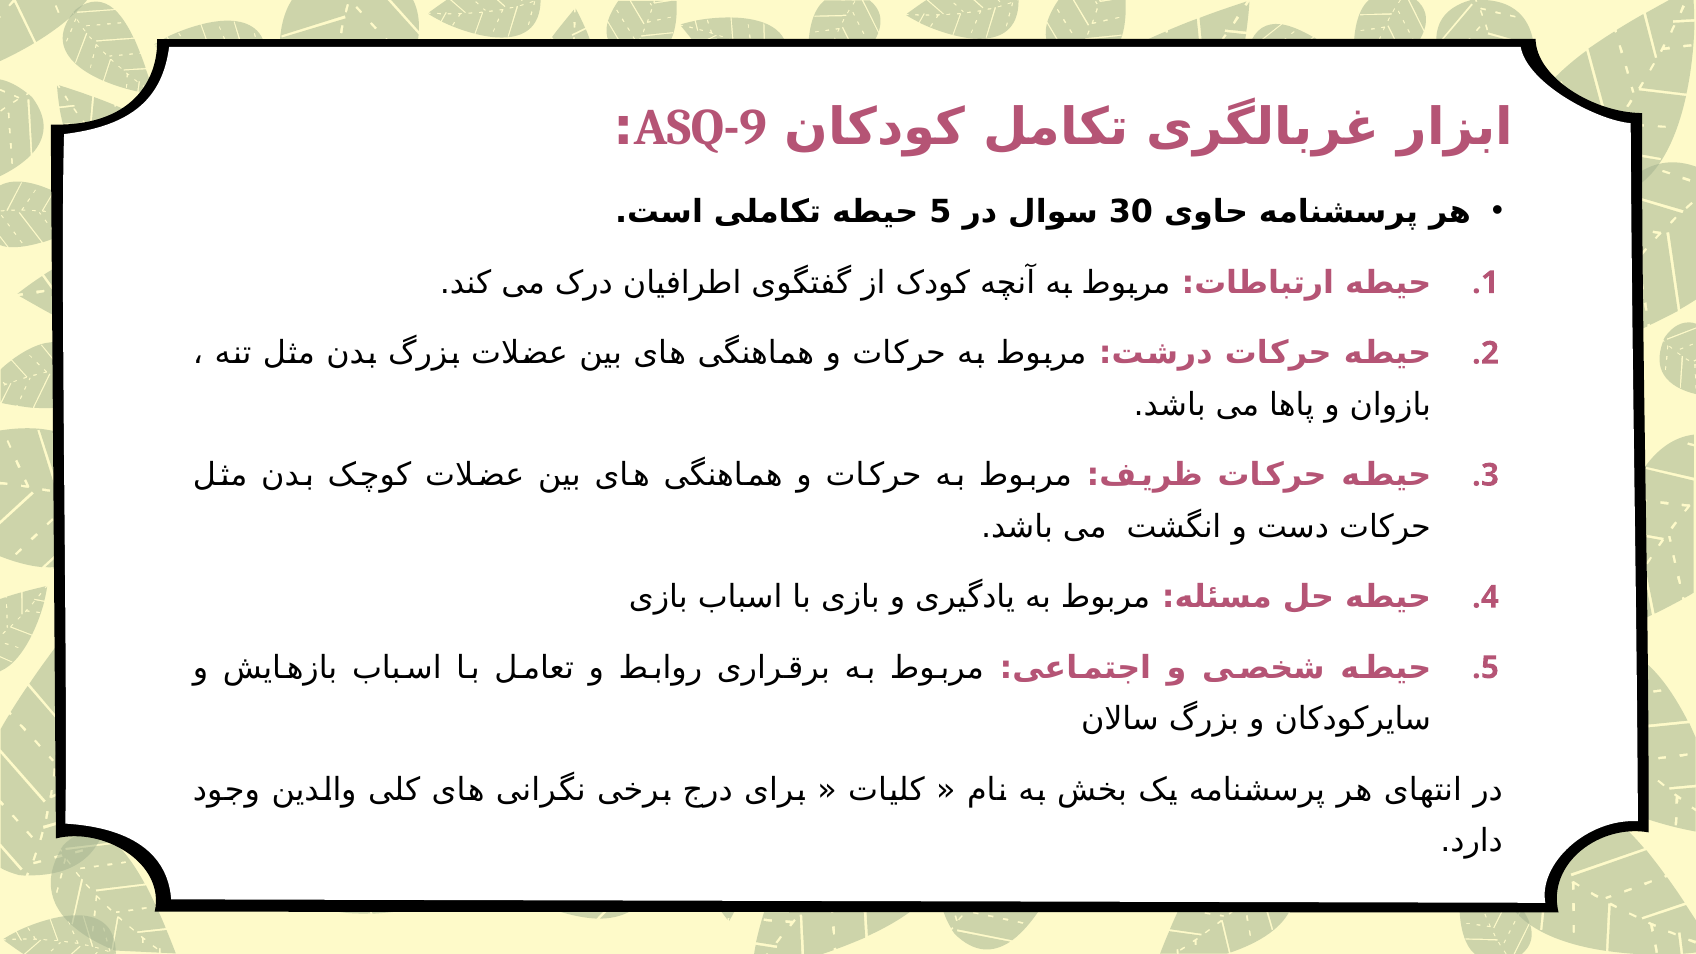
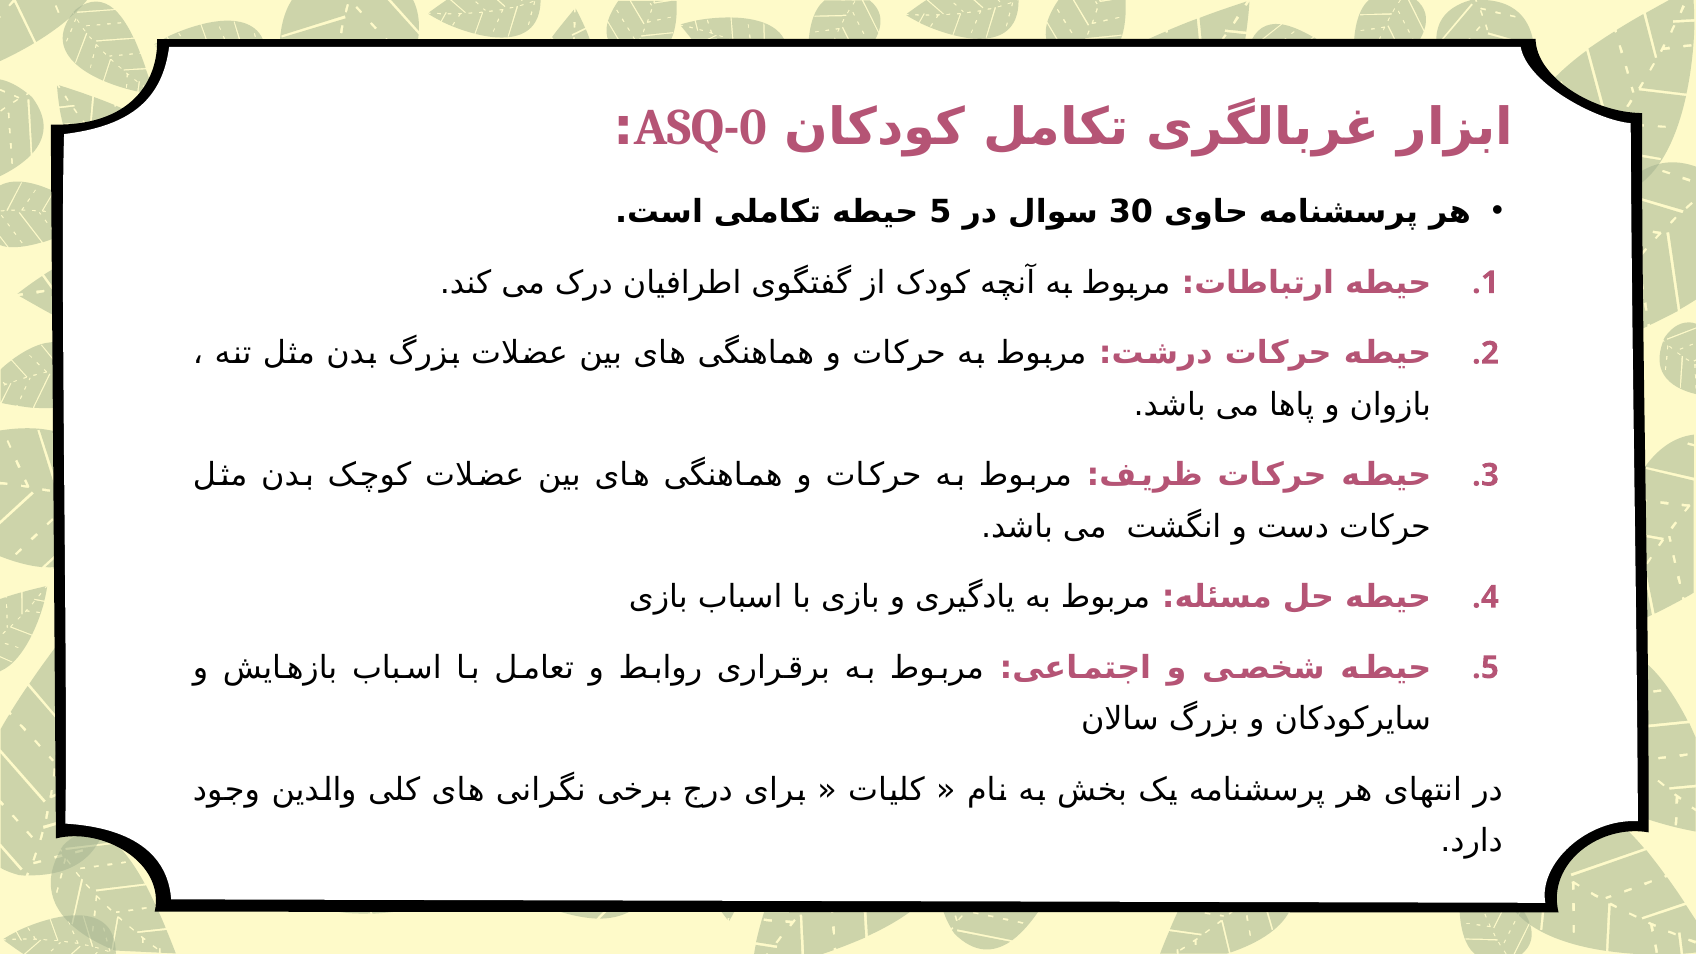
ASQ-9: ASQ-9 -> ASQ-0 (700, 128)
